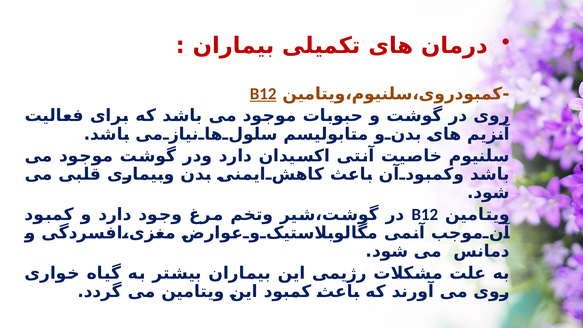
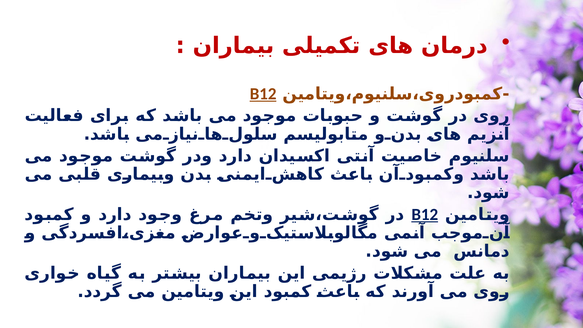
B12 underline: none -> present (425, 214)
